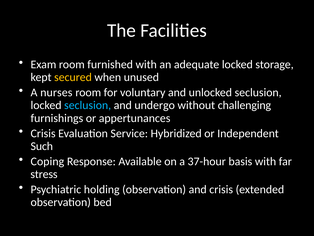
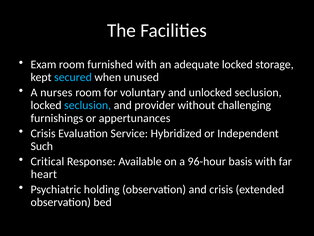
secured colour: yellow -> light blue (73, 77)
undergo: undergo -> provider (155, 105)
Coping: Coping -> Critical (47, 161)
37-hour: 37-hour -> 96-hour (207, 161)
stress: stress -> heart (44, 174)
